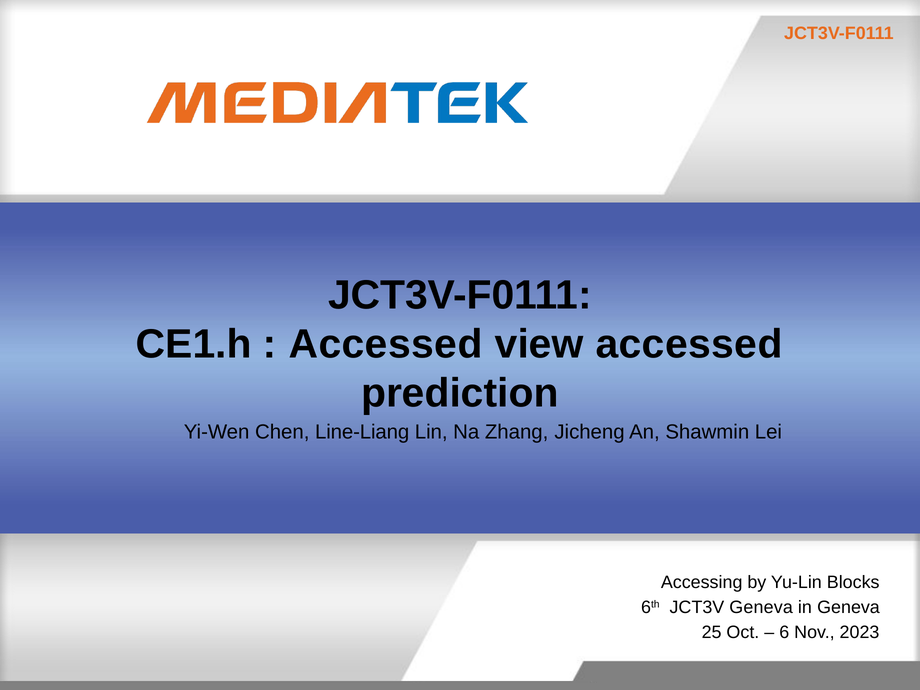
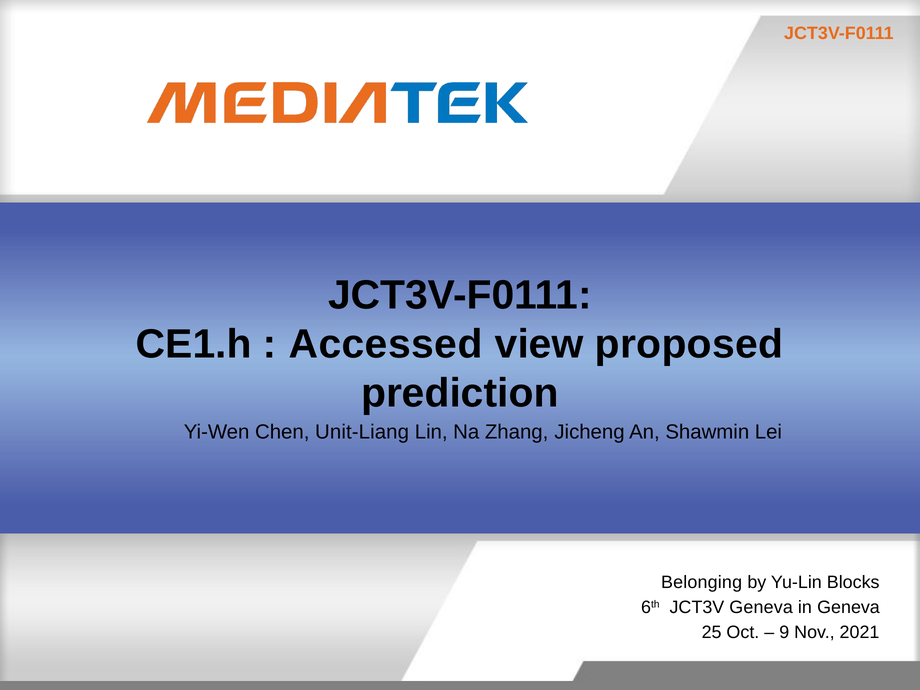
view accessed: accessed -> proposed (689, 344)
Line-Liang: Line-Liang -> Unit-Liang (362, 432)
Accessing: Accessing -> Belonging (702, 582)
6: 6 -> 9 (784, 632)
2023: 2023 -> 2021 (860, 632)
